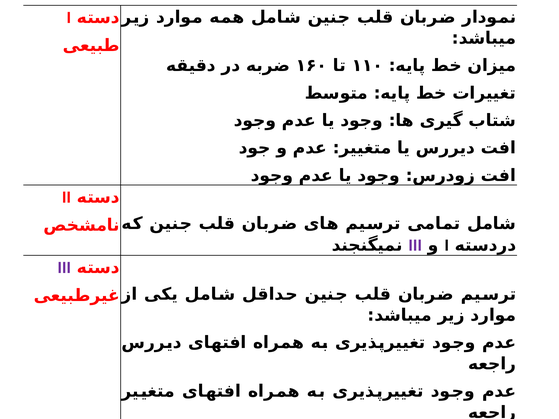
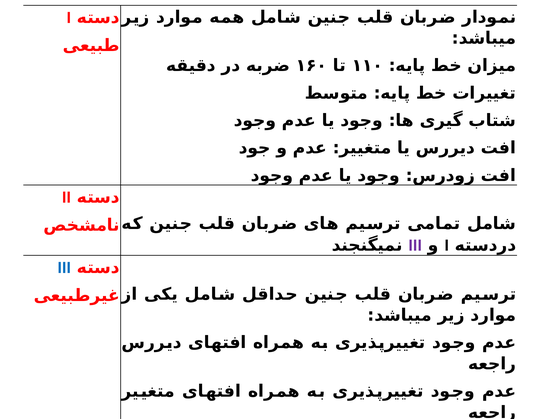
III colour: purple -> blue (64, 268)
